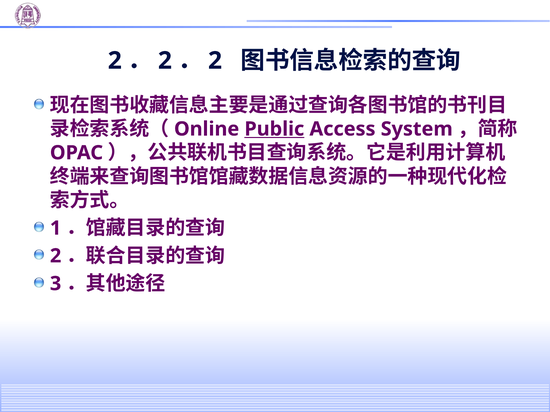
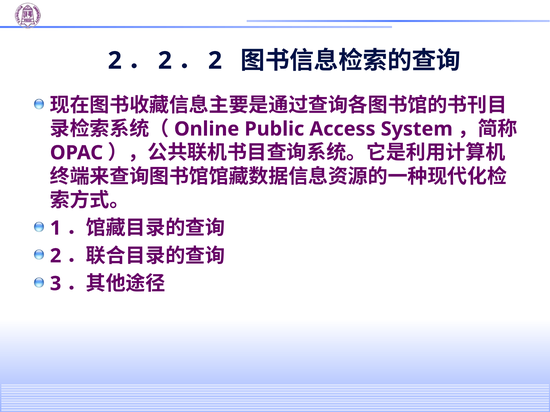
Public underline: present -> none (274, 129)
